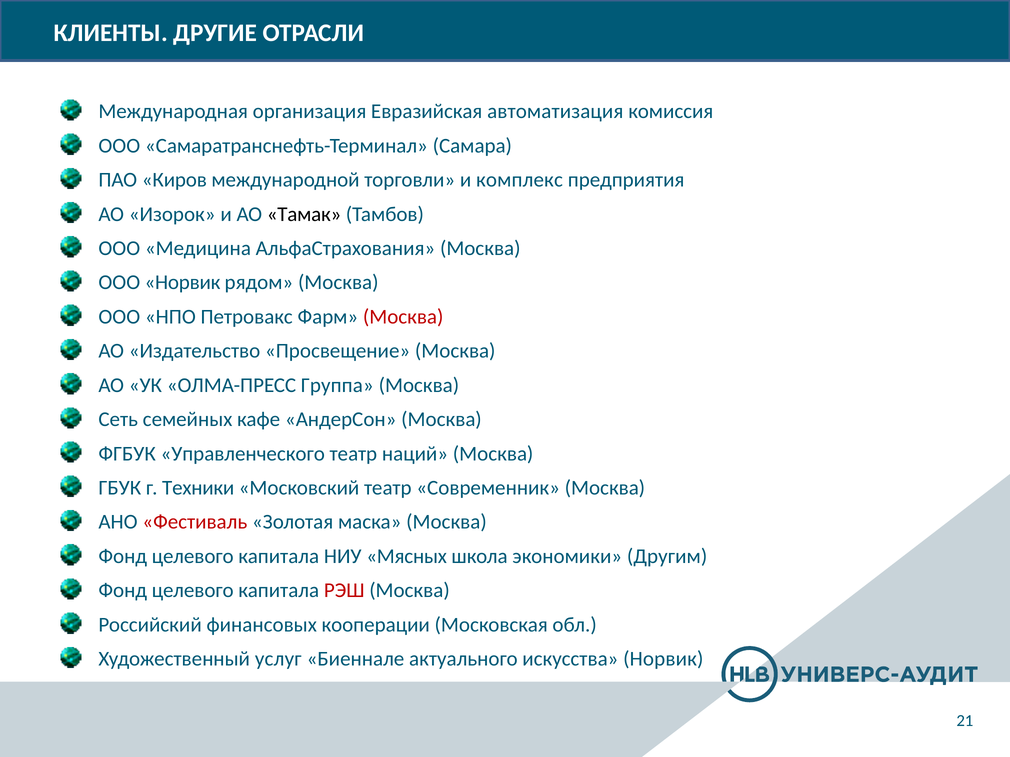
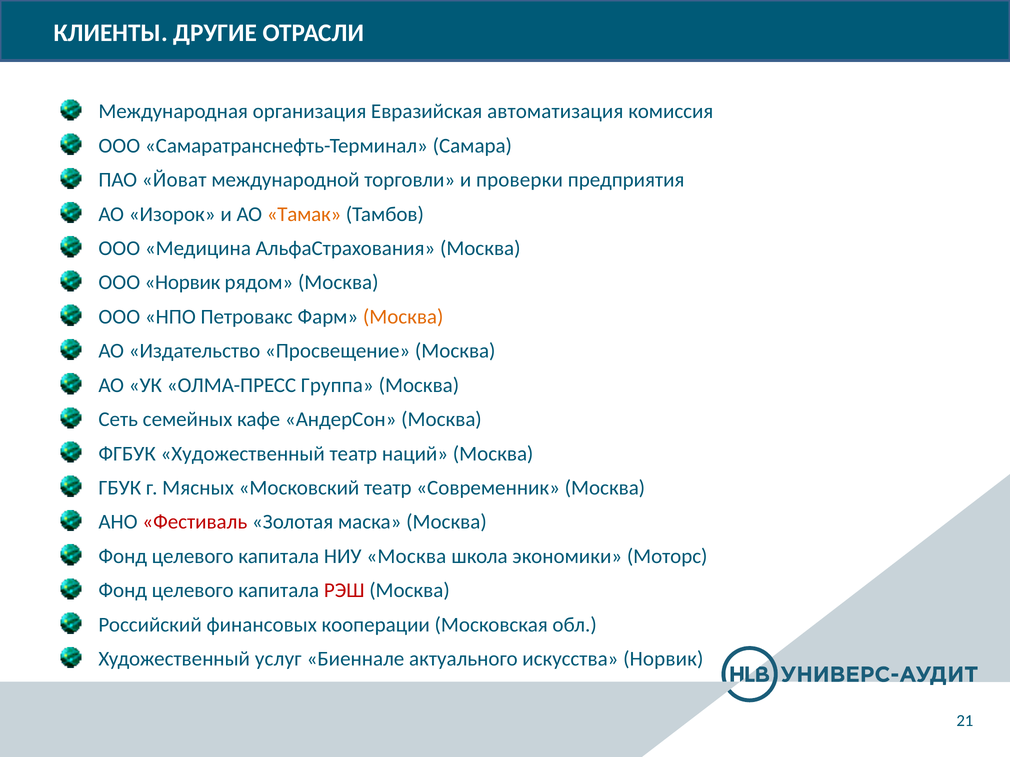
Киров: Киров -> Йоват (174, 180)
комплекс: комплекс -> проверки (519, 180)
Тамак colour: black -> orange (304, 214)
Москва colour: red -> orange (403, 317)
ФГБУК Управленческого: Управленческого -> Художественный (243, 454)
Техники: Техники -> Мясных (198, 488)
НИУ Мясных: Мясных -> Москва (406, 557)
Другим: Другим -> Моторс (667, 557)
